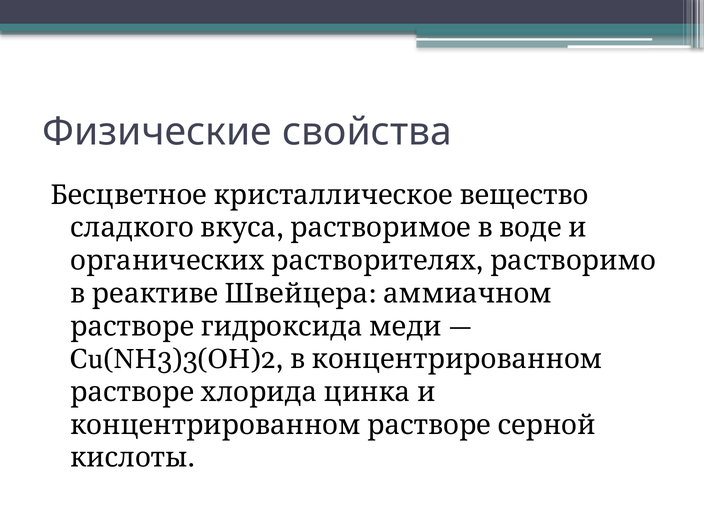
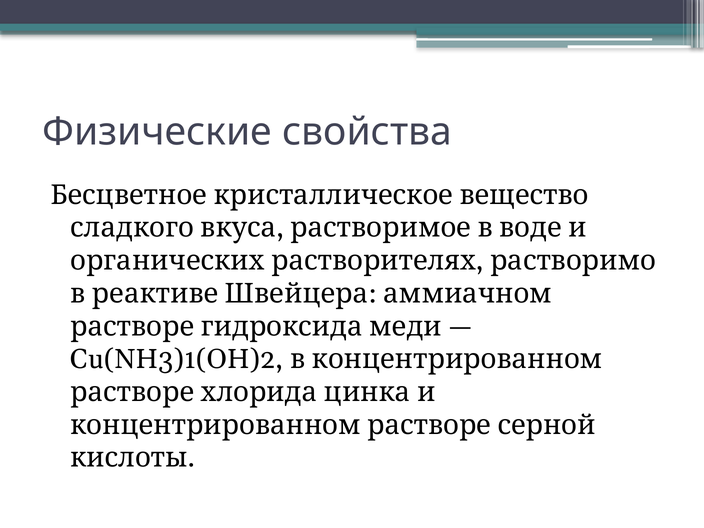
Cu(NH3)3(OH)2: Cu(NH3)3(OH)2 -> Cu(NH3)1(OH)2 (177, 359)
